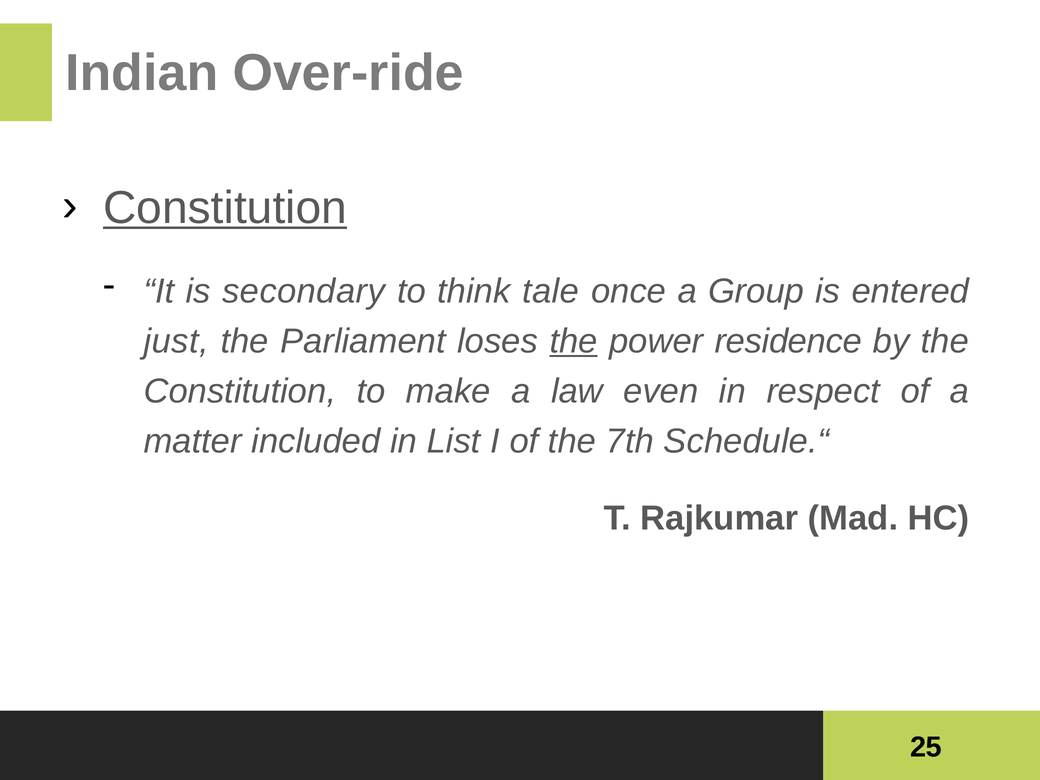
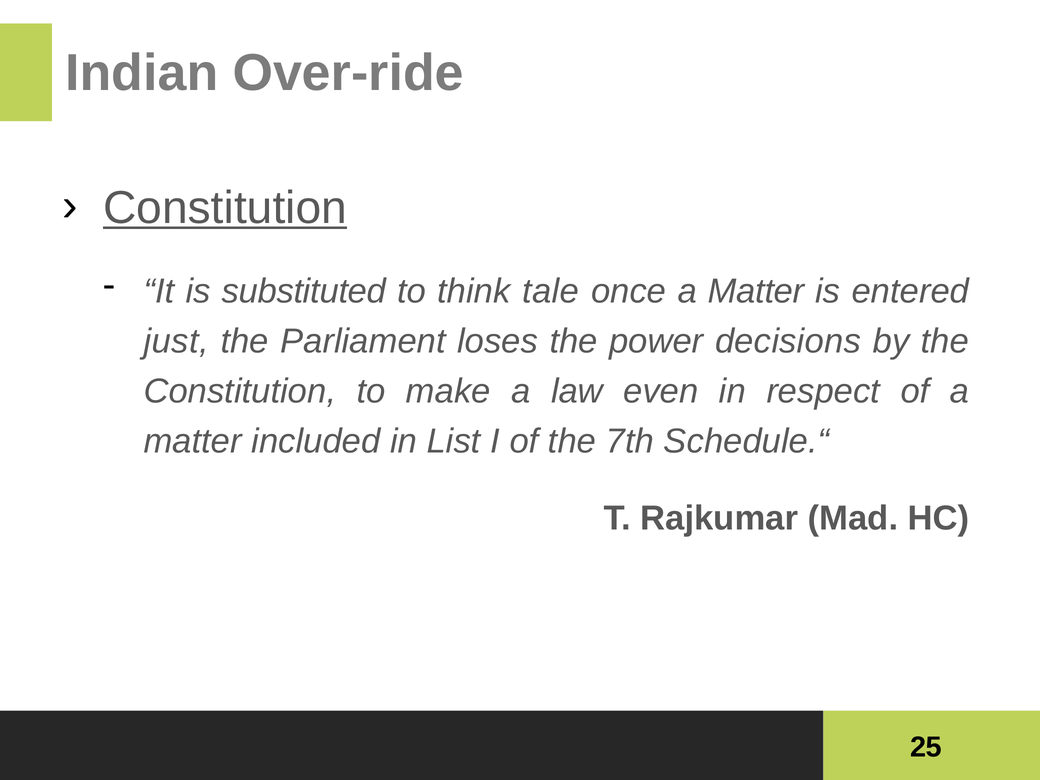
secondary: secondary -> substituted (304, 291)
once a Group: Group -> Matter (756, 291)
the underline: present -> none (574, 341)
residence: residence -> decisions (788, 341)
